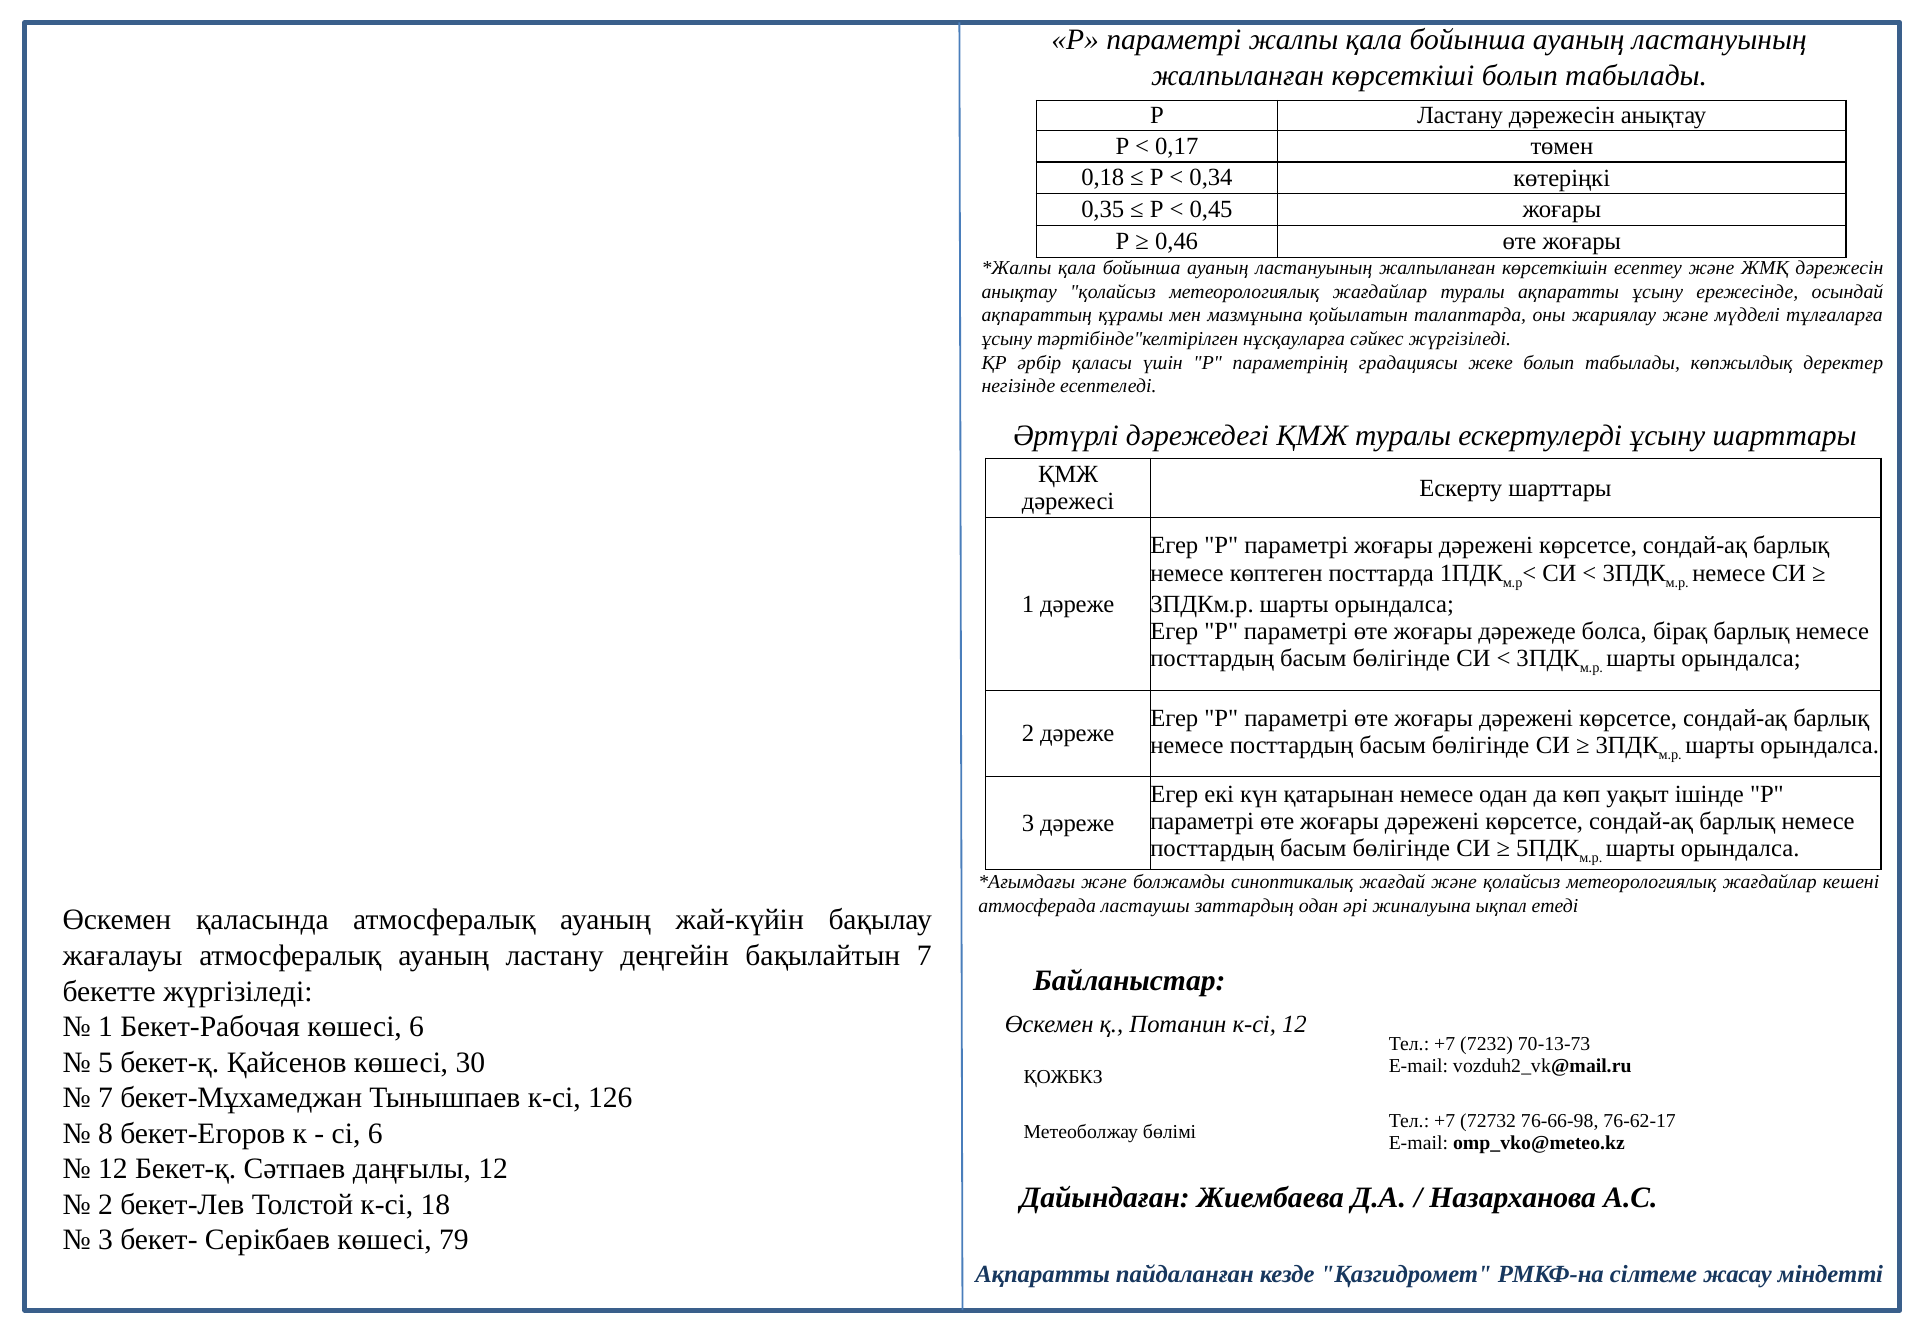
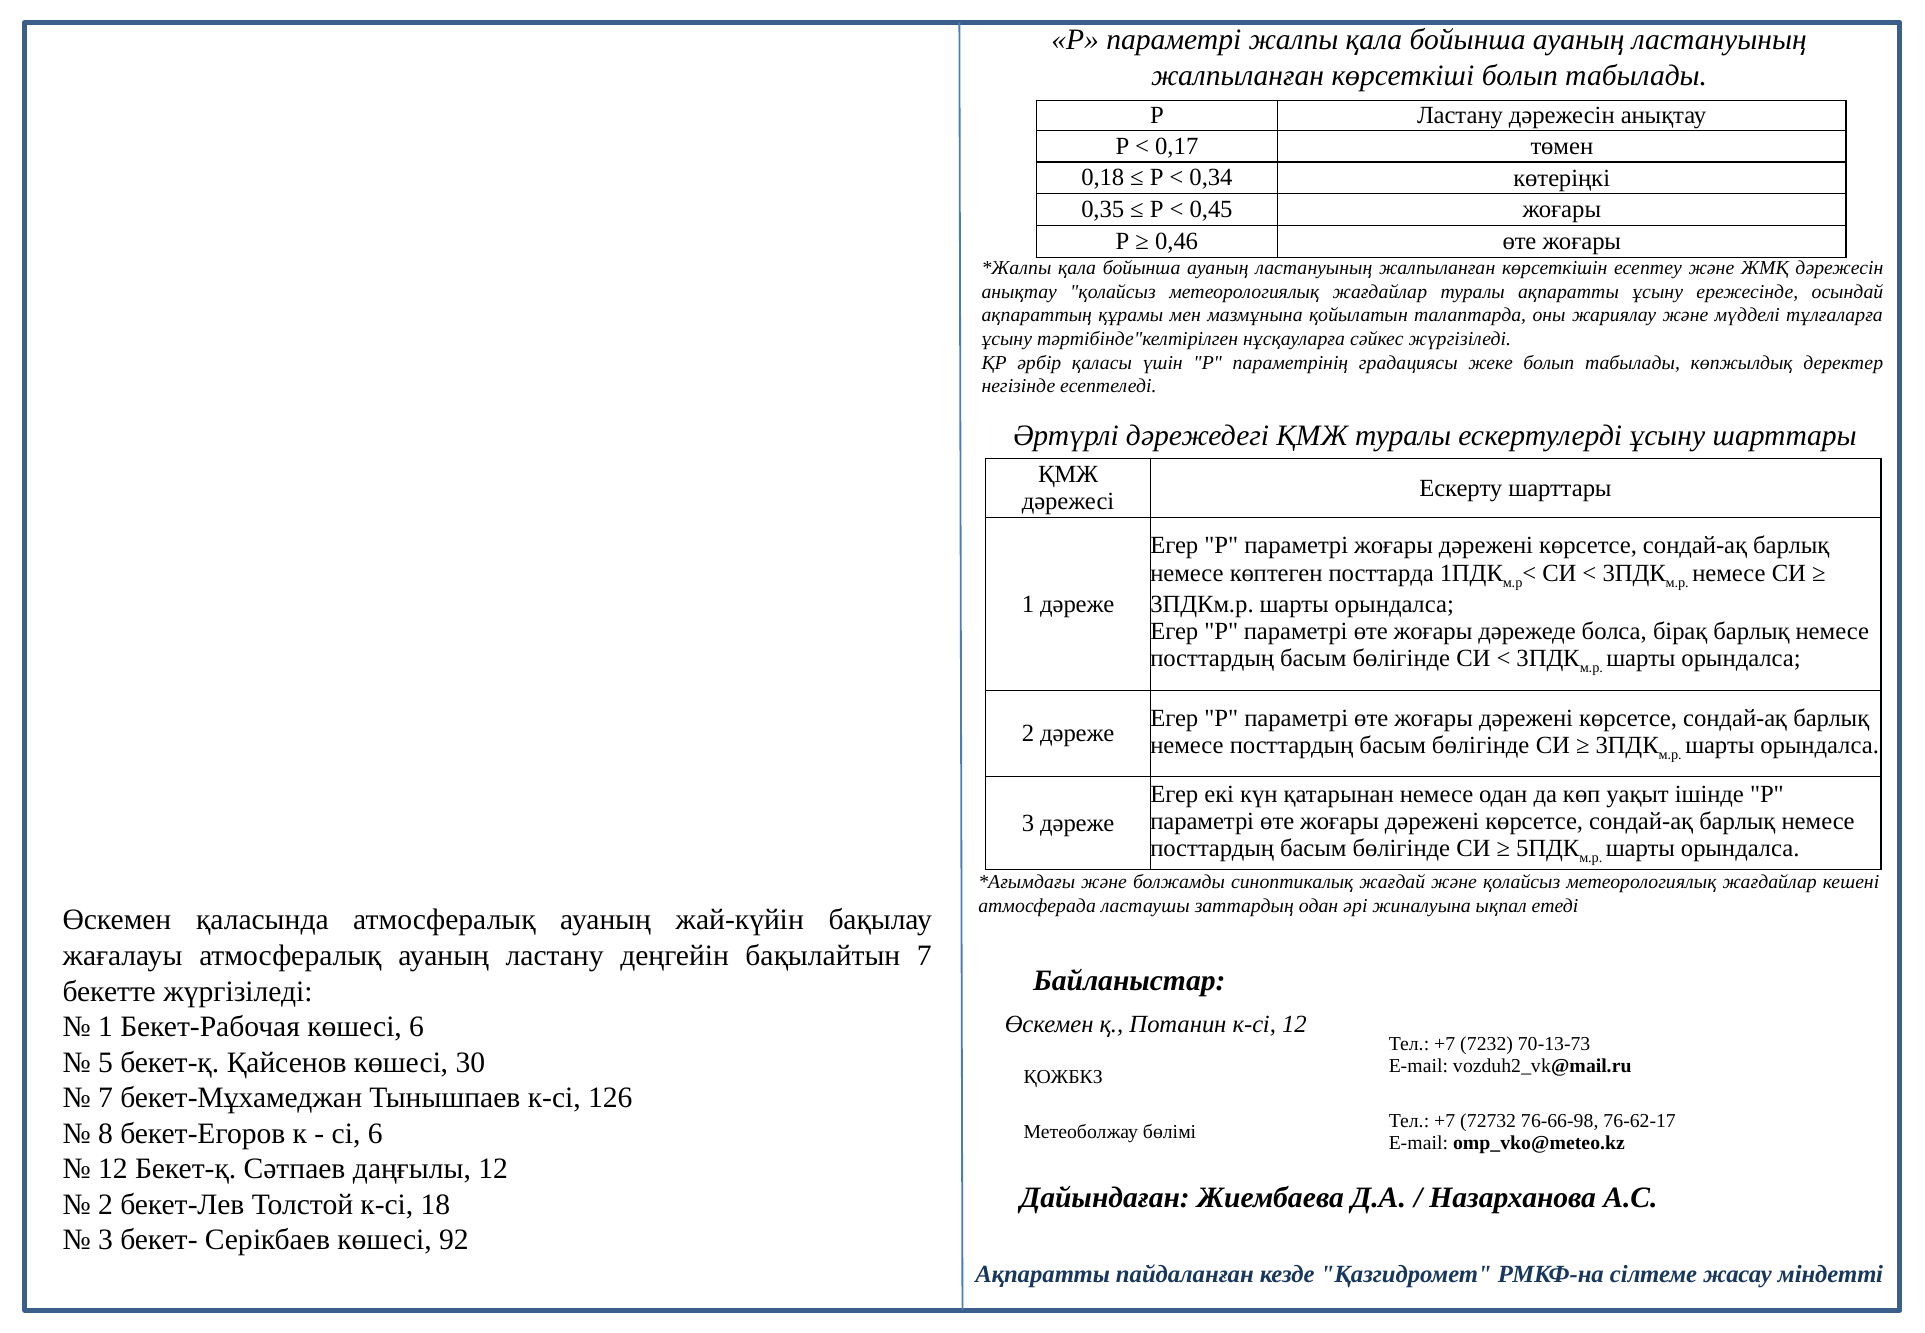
79: 79 -> 92 (454, 1240)
